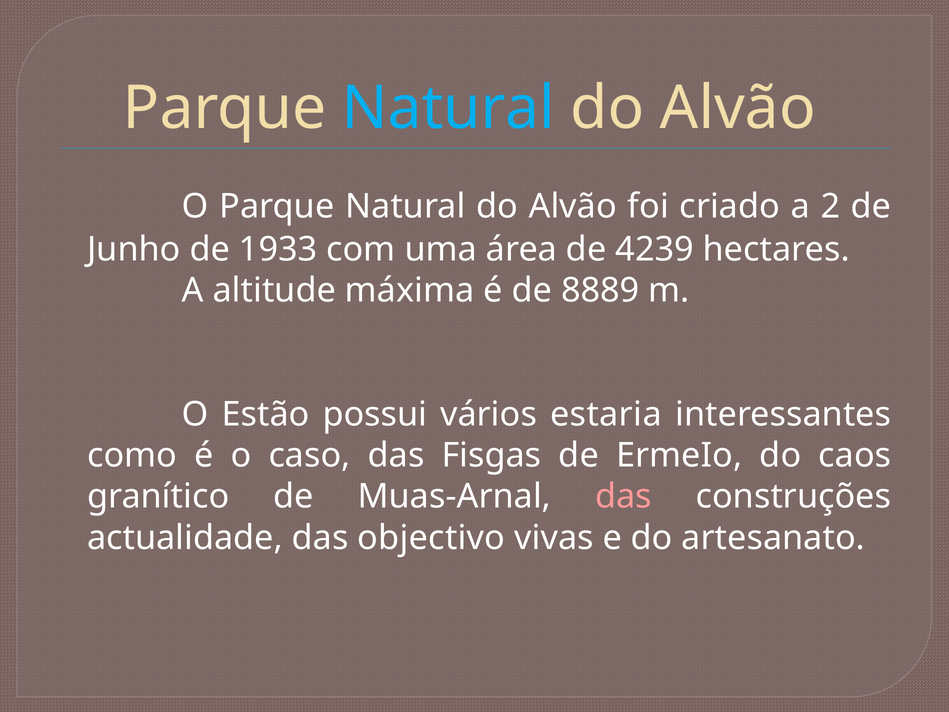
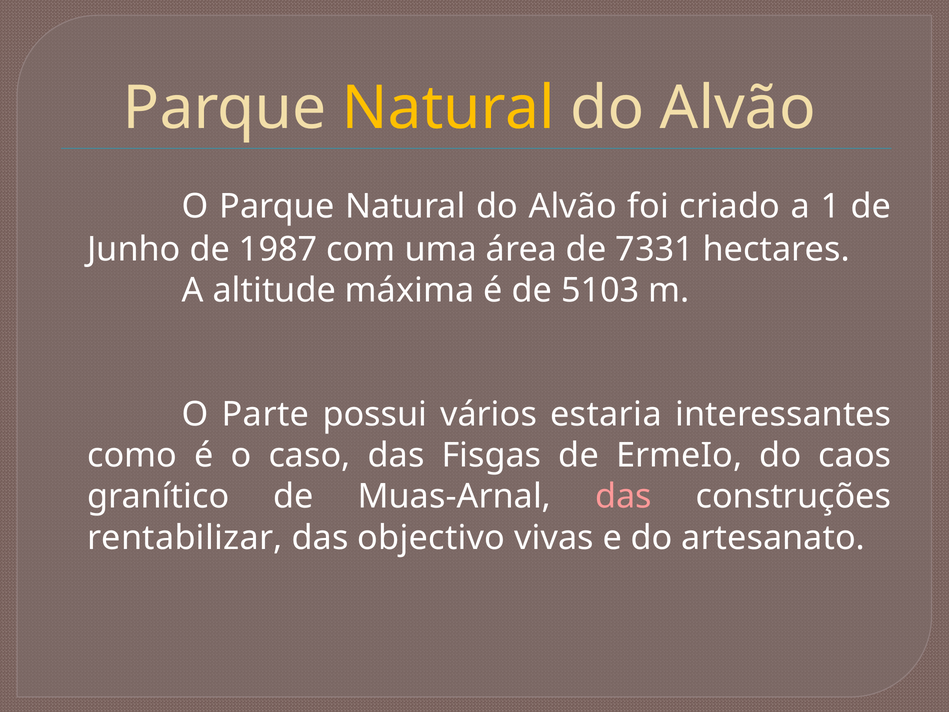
Natural colour: light blue -> yellow (448, 108)
2: 2 -> 1 (830, 206)
1933: 1933 -> 1987 (278, 249)
4239: 4239 -> 7331 (655, 249)
8889: 8889 -> 5103 (600, 290)
Estão: Estão -> Parte (265, 414)
actualidade: actualidade -> rentabilizar (185, 538)
